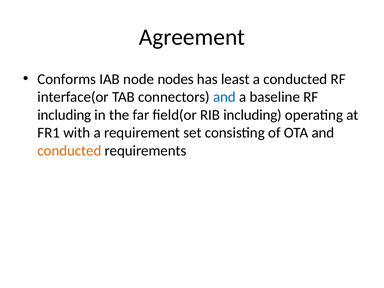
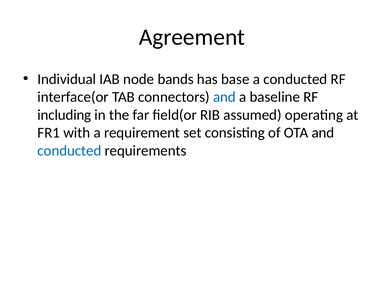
Conforms: Conforms -> Individual (67, 79)
nodes: nodes -> bands (176, 79)
least: least -> base (235, 79)
RIB including: including -> assumed (252, 115)
conducted colour: orange -> blue (69, 151)
